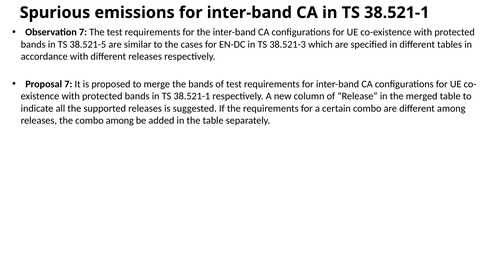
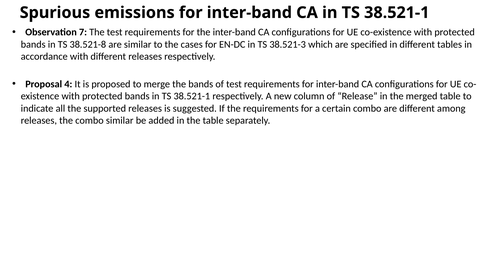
38.521-5: 38.521-5 -> 38.521-8 (88, 44)
Proposal 7: 7 -> 4 (68, 84)
combo among: among -> similar (120, 120)
